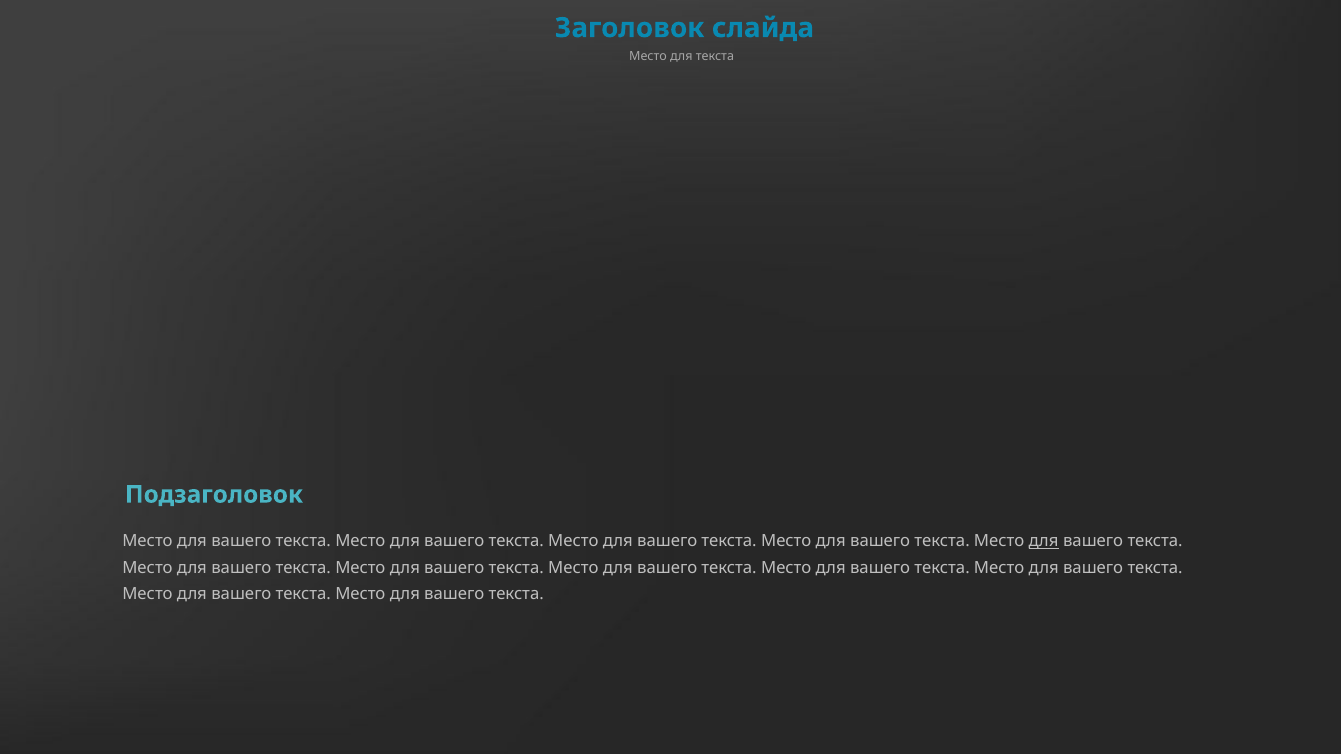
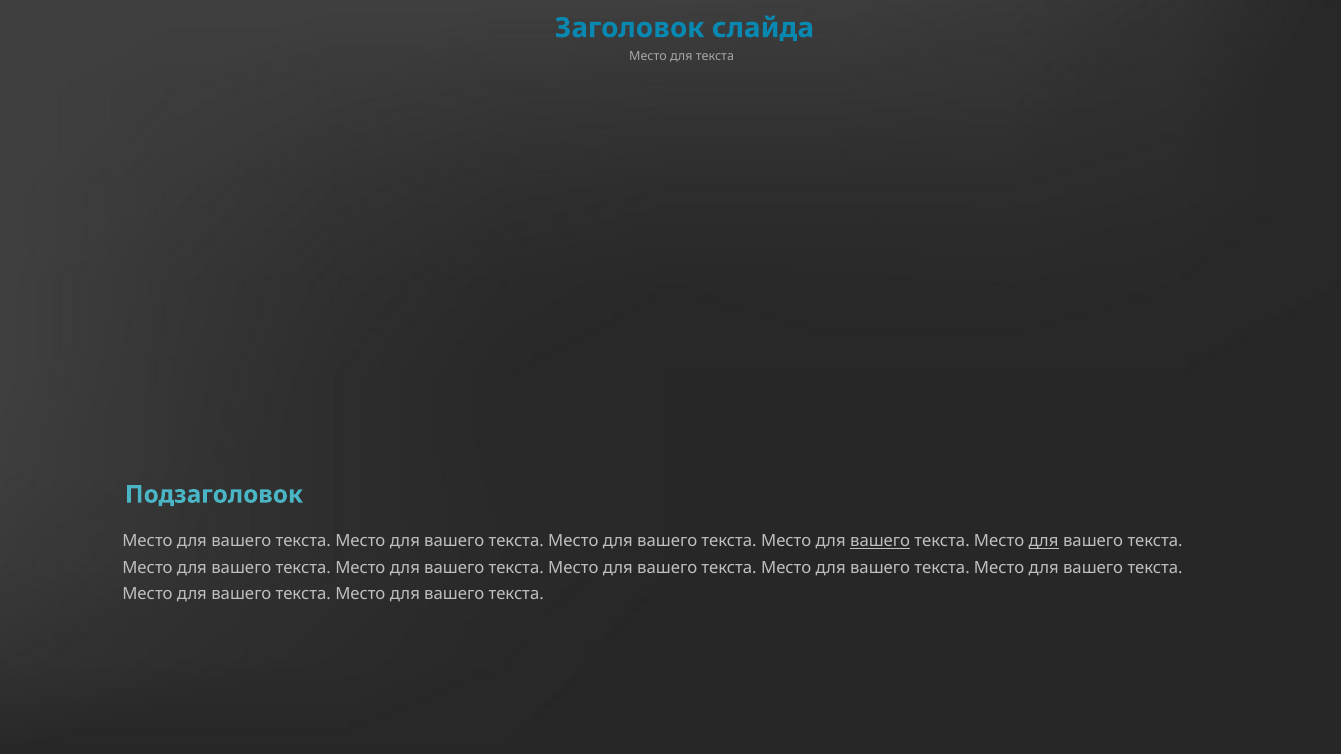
вашего underline: none -> present (880, 542)
